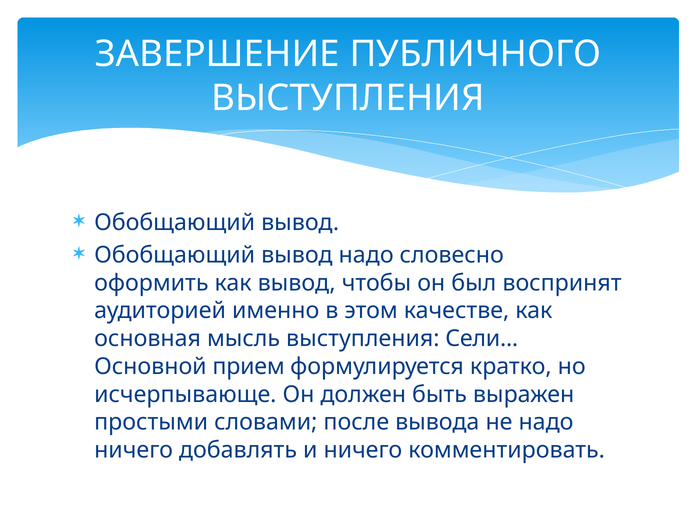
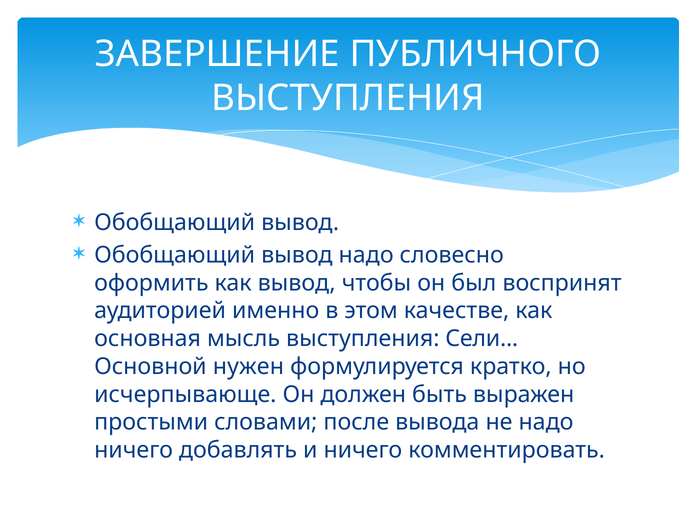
прием: прием -> нужен (248, 367)
